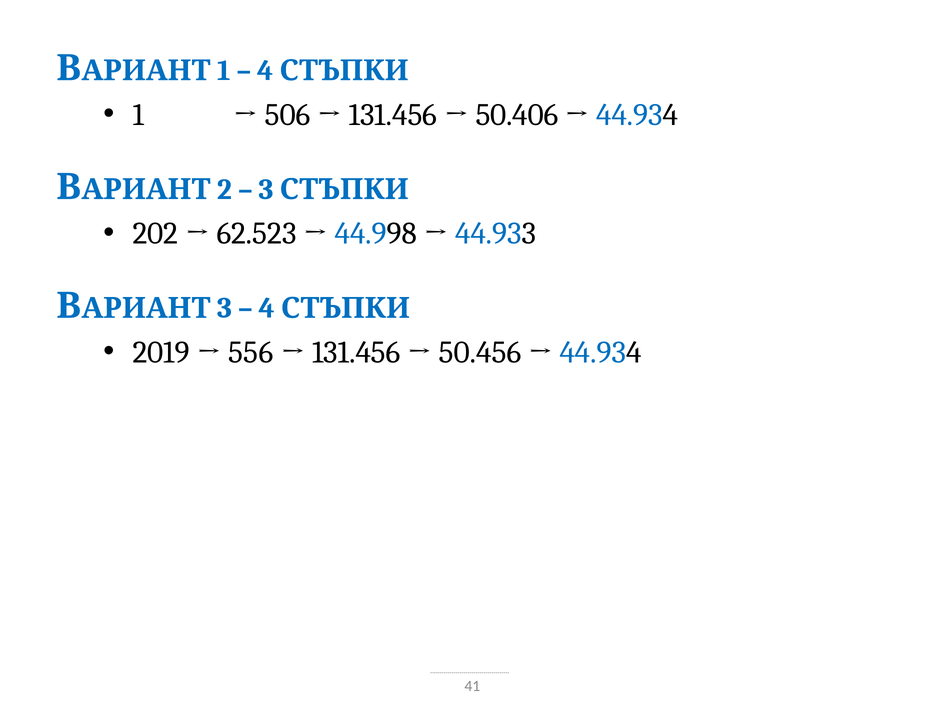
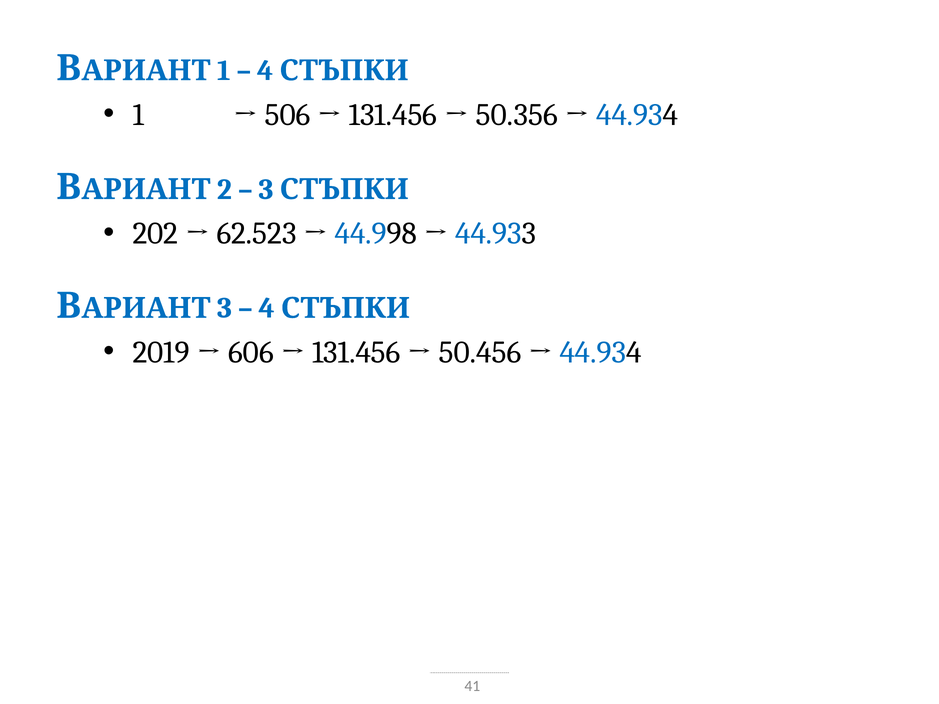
50.406: 50.406 -> 50.356 (517, 115)
556: 556 -> 606 (251, 352)
